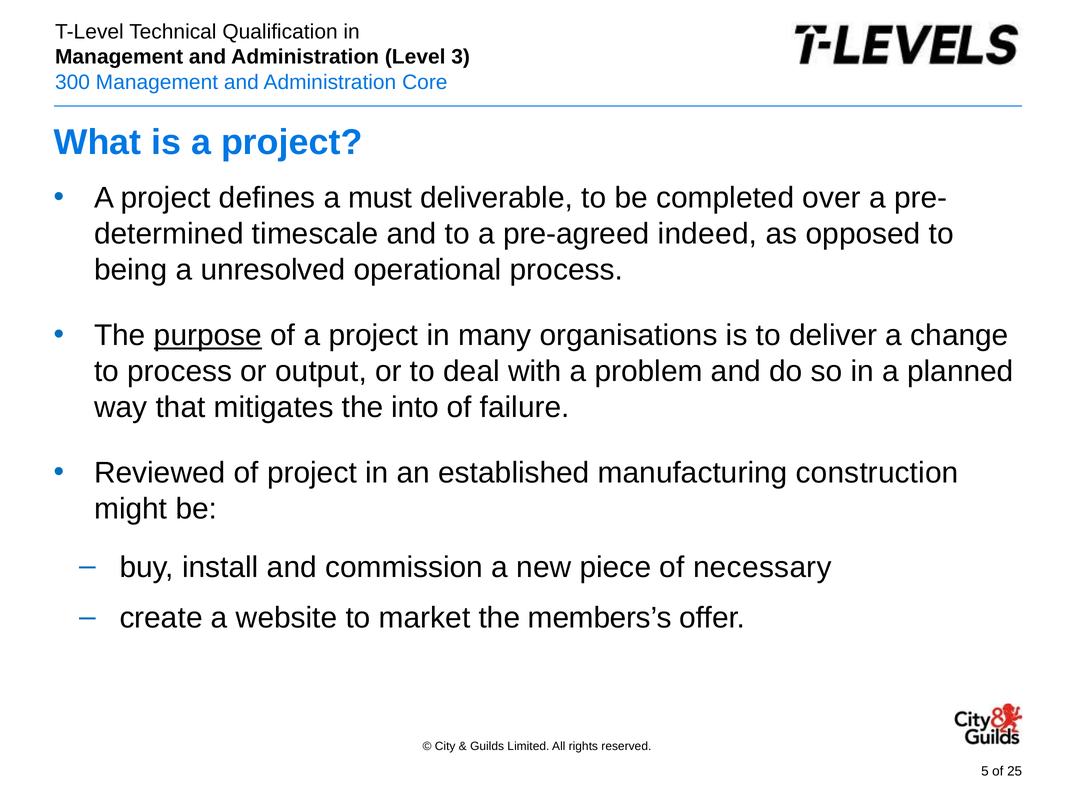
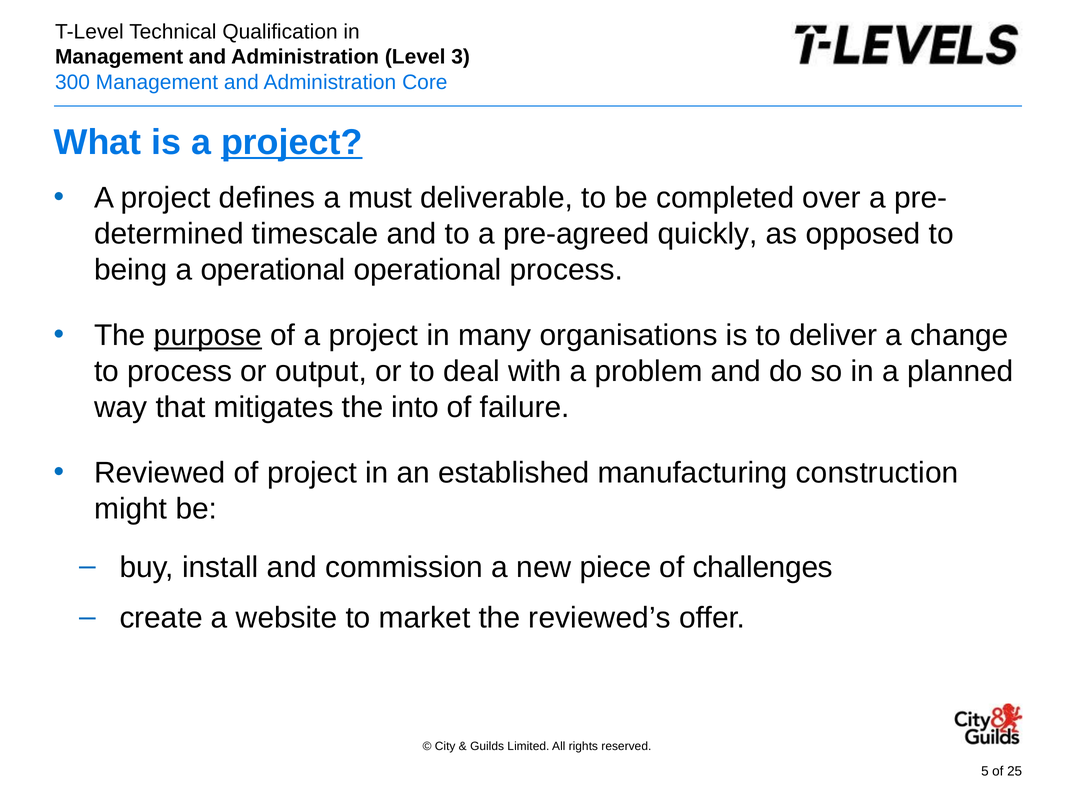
project underline: none -> present (292, 143)
indeed: indeed -> quickly (708, 234)
a unresolved: unresolved -> operational (273, 270)
necessary: necessary -> challenges (763, 567)
members’s: members’s -> reviewed’s (600, 618)
